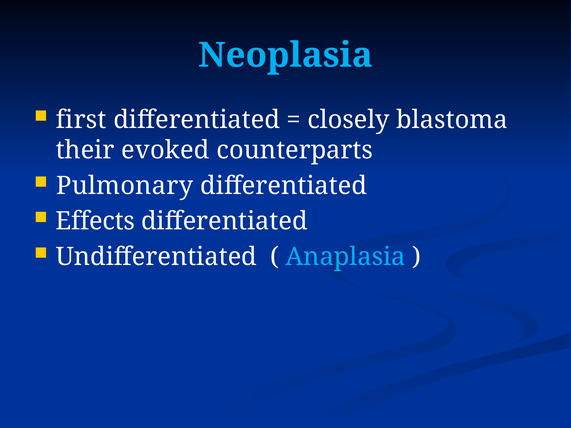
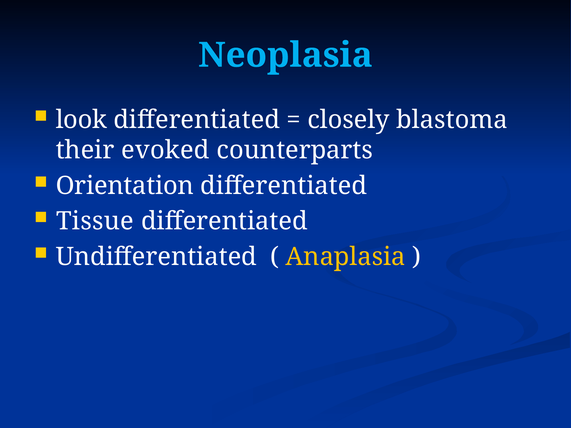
first: first -> look (81, 120)
Pulmonary: Pulmonary -> Orientation (125, 186)
Effects: Effects -> Tissue (95, 221)
Anaplasia colour: light blue -> yellow (346, 257)
